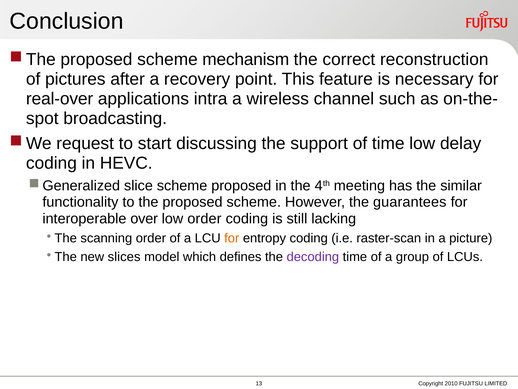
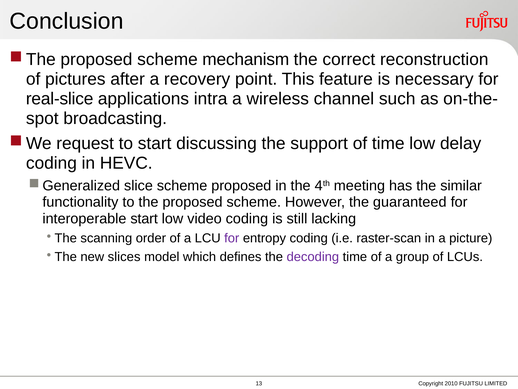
real-over: real-over -> real-slice (60, 99)
guarantees: guarantees -> guaranteed (410, 202)
interoperable over: over -> start (144, 218)
low order: order -> video (205, 218)
for colour: orange -> purple (232, 238)
